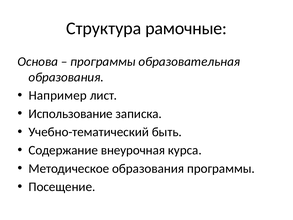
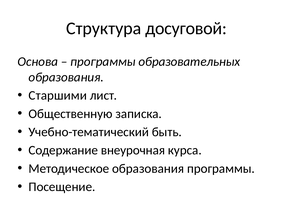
рамочные: рамочные -> досуговой (186, 28)
образовательная: образовательная -> образовательных (189, 61)
Например: Например -> Старшими (58, 95)
Использование: Использование -> Общественную (71, 114)
